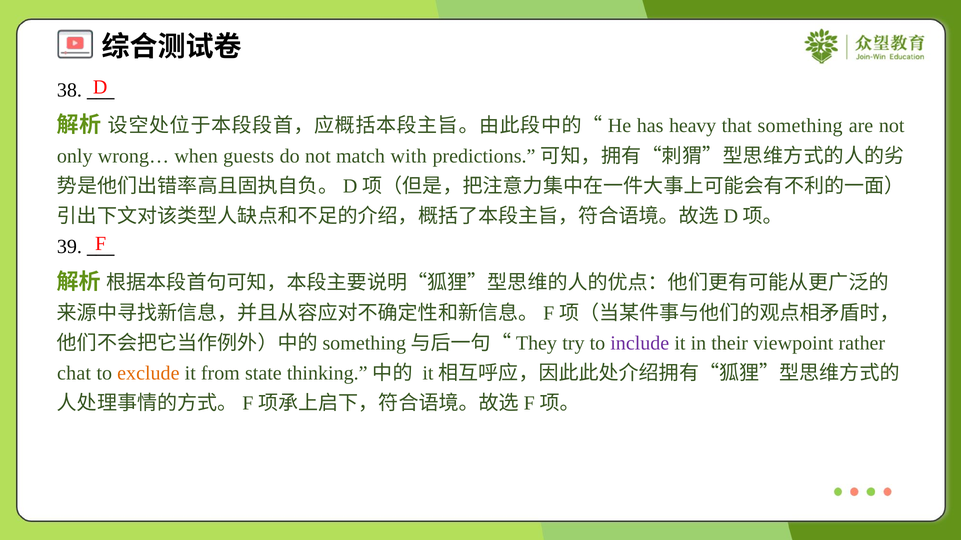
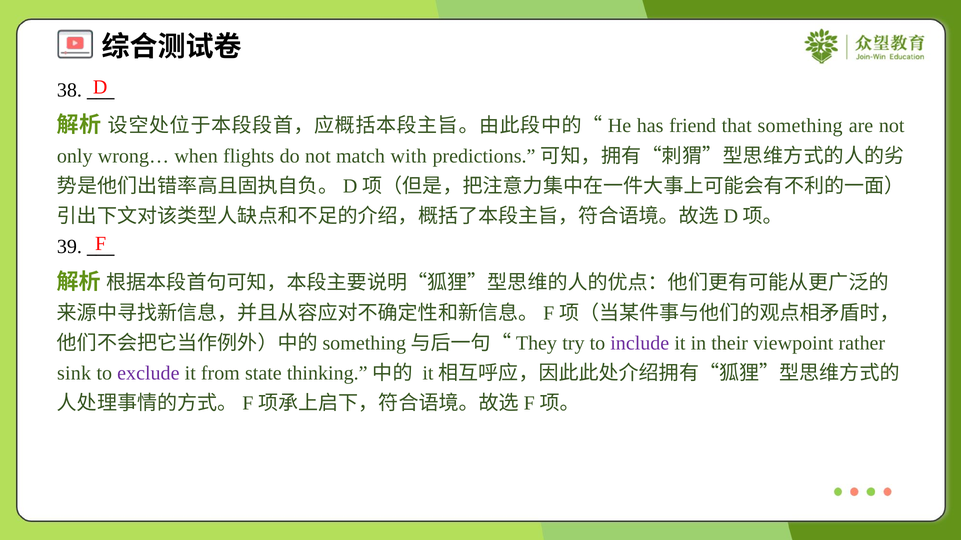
heavy: heavy -> friend (693, 126)
guests: guests -> flights (249, 156)
chat: chat -> sink (74, 373)
exclude colour: orange -> purple (148, 373)
